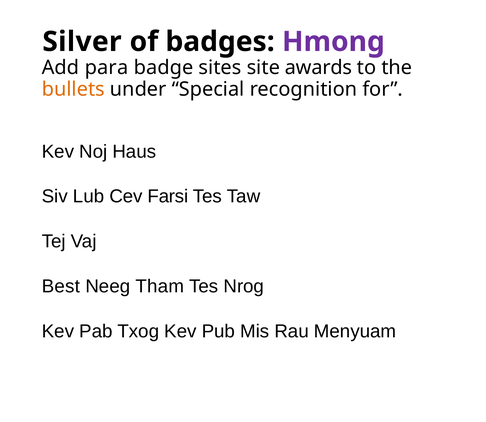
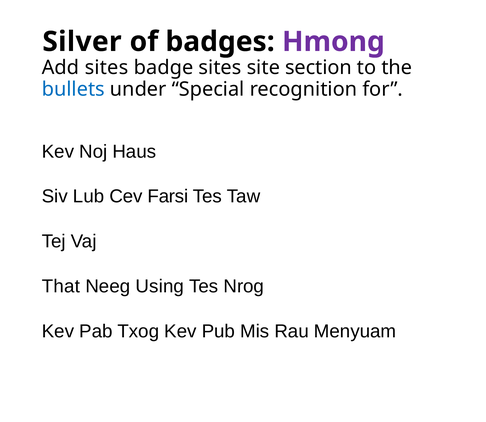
Add para: para -> sites (107, 68)
awards: awards -> section (318, 68)
bullets colour: orange -> blue (73, 89)
Best: Best -> That (61, 287)
Tham: Tham -> Using (160, 287)
